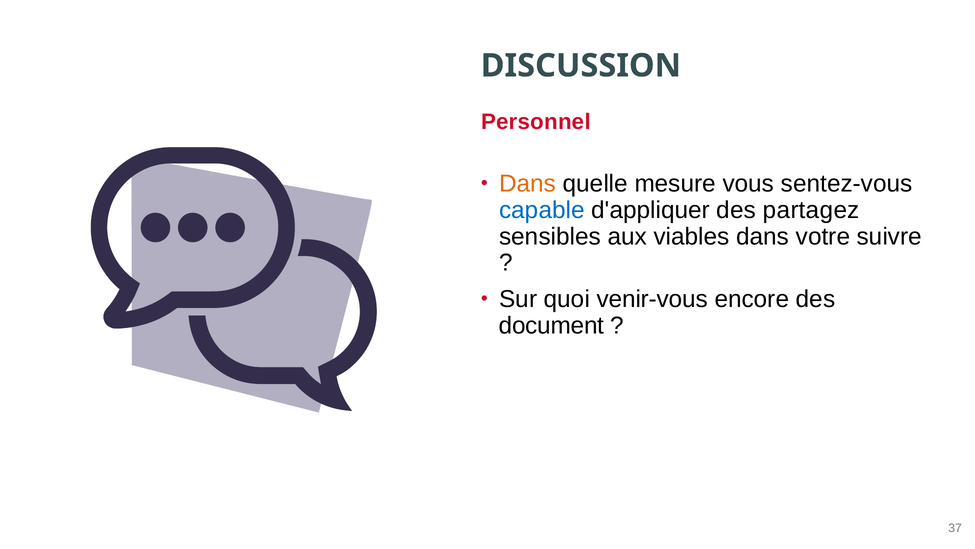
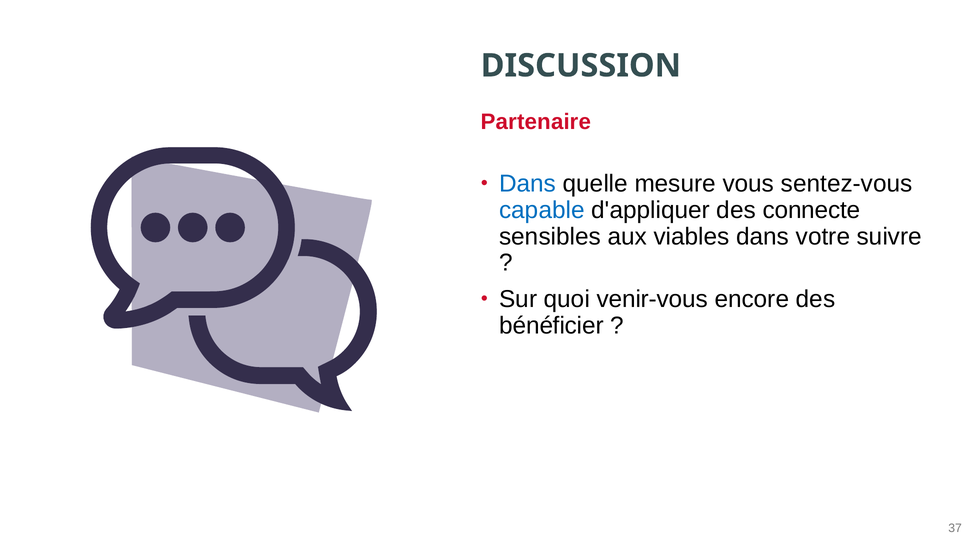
Personnel: Personnel -> Partenaire (536, 122)
Dans colour: orange -> blue (528, 184)
partagez: partagez -> connecte (811, 210)
document: document -> bénéficier (551, 325)
